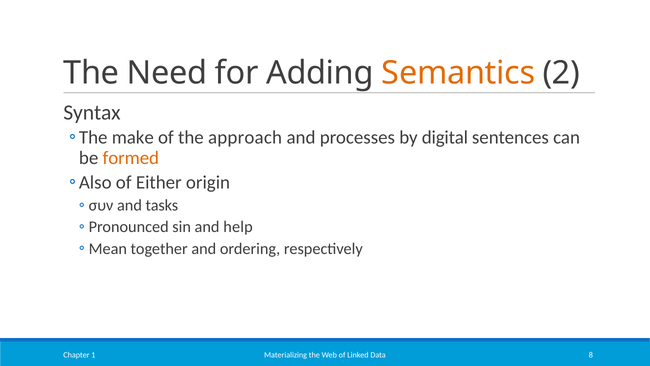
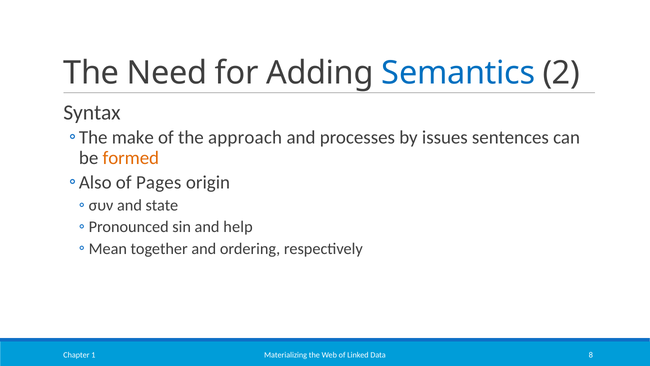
Semantics colour: orange -> blue (458, 73)
digital: digital -> issues (445, 137)
Either: Either -> Pages (159, 182)
tasks: tasks -> state (162, 205)
